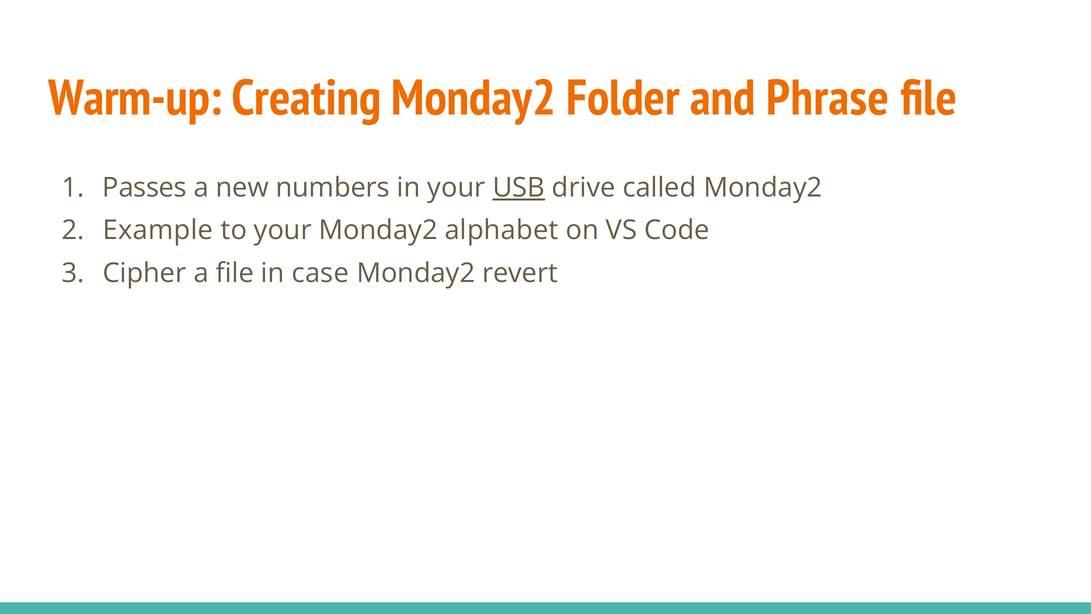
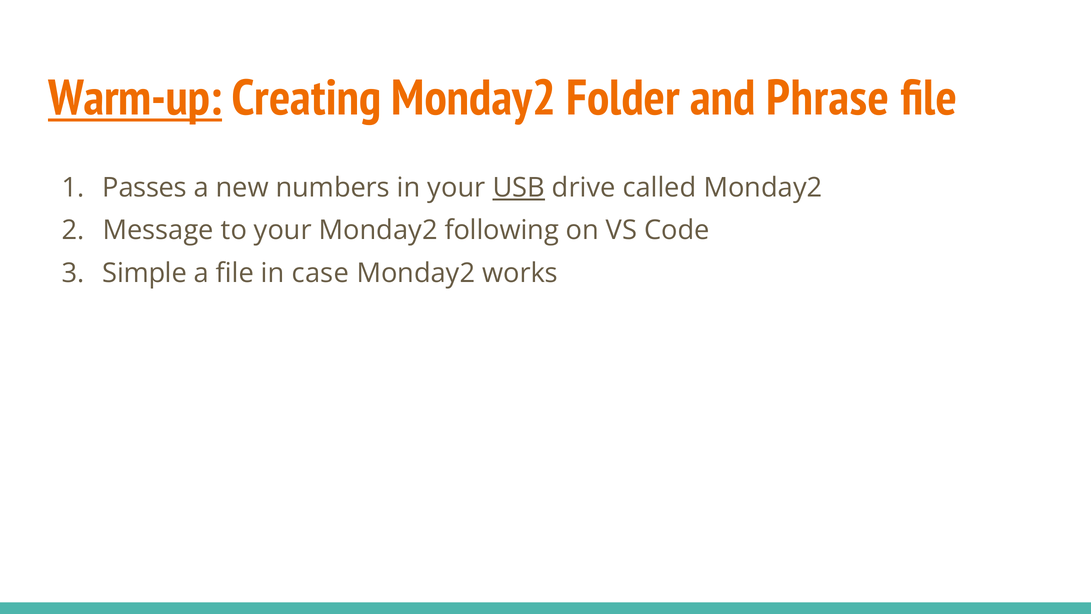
Warm-up underline: none -> present (135, 98)
Example: Example -> Message (158, 230)
alphabet: alphabet -> following (502, 230)
Cipher: Cipher -> Simple (145, 273)
revert: revert -> works (520, 273)
